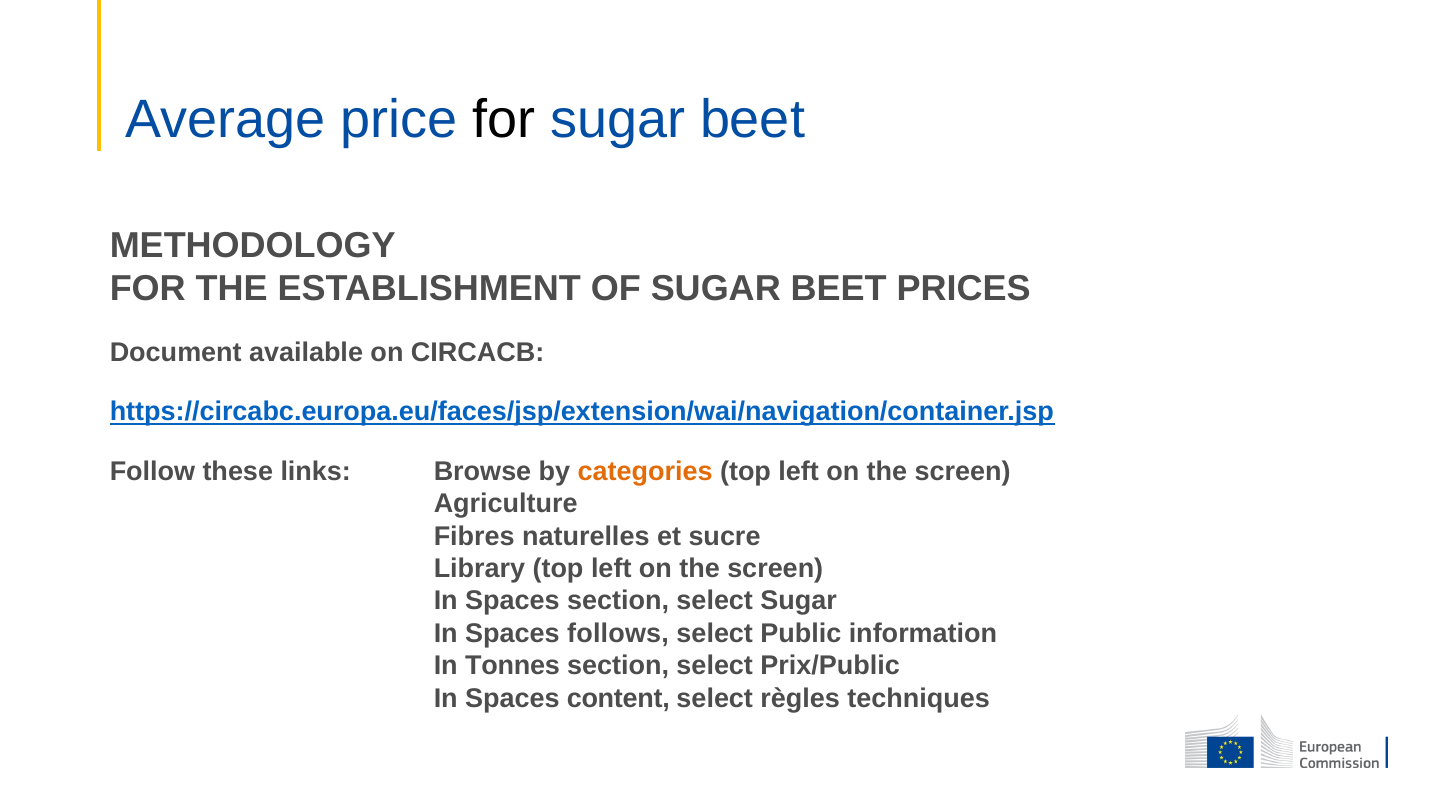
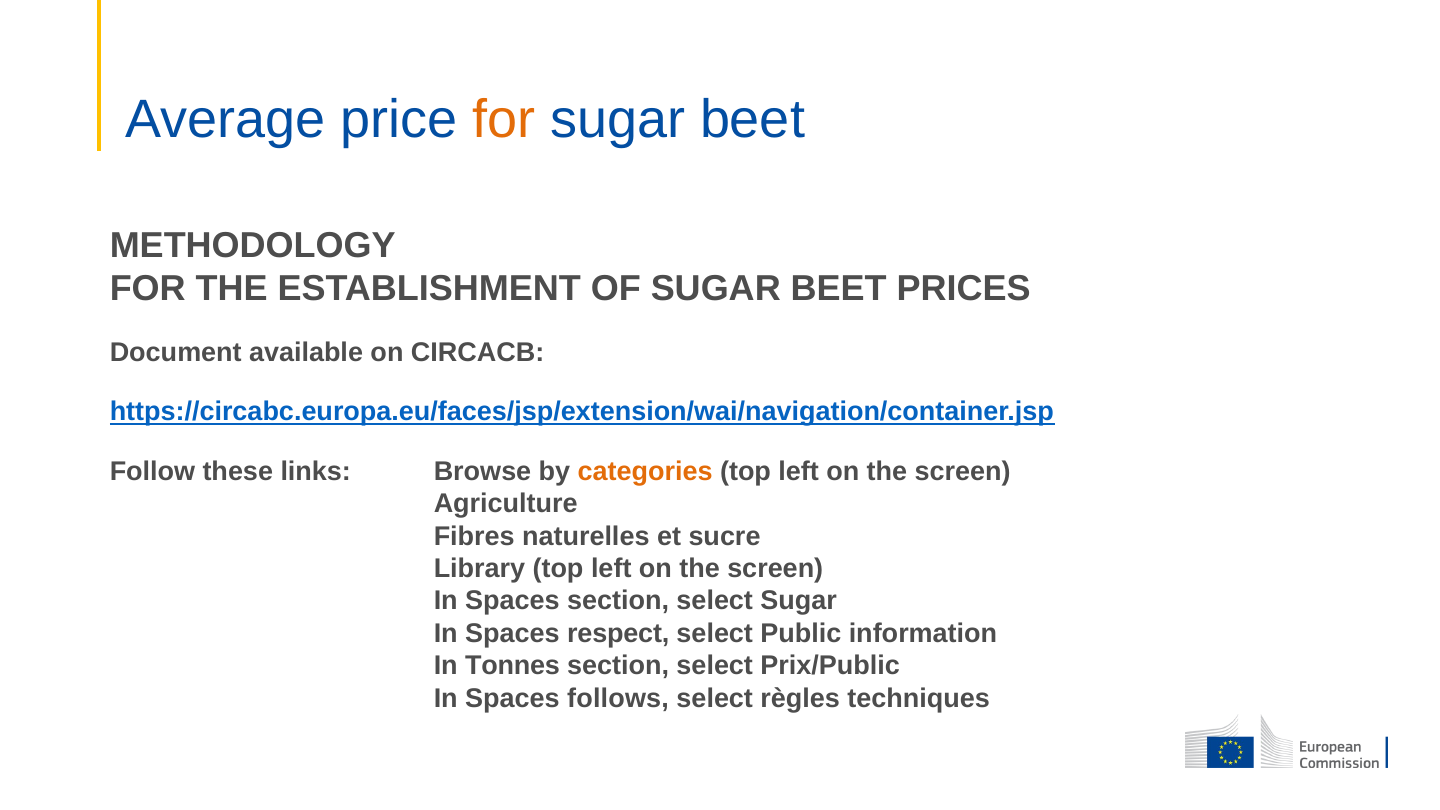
for colour: black -> orange (504, 120)
follows: follows -> respect (618, 633)
content: content -> follows (618, 698)
